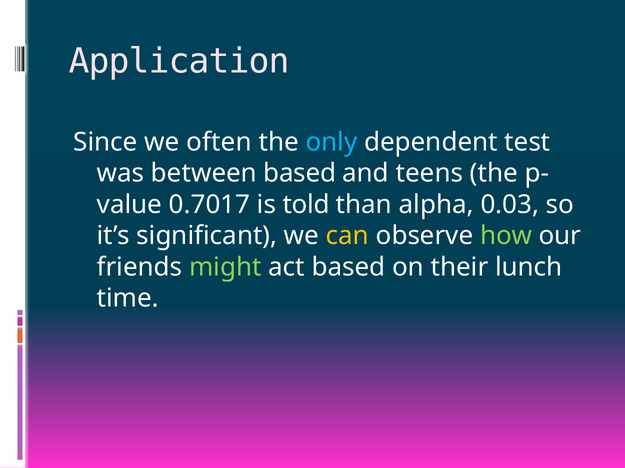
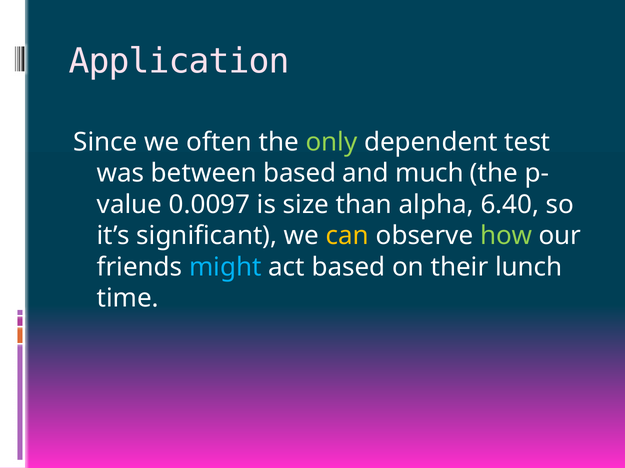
only colour: light blue -> light green (331, 142)
teens: teens -> much (430, 174)
0.7017: 0.7017 -> 0.0097 (209, 205)
told: told -> size (306, 205)
0.03: 0.03 -> 6.40 (510, 205)
might colour: light green -> light blue (225, 267)
